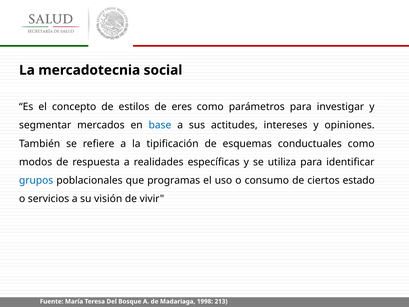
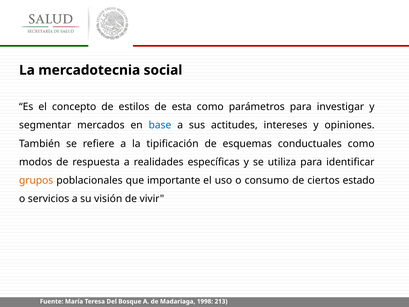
eres: eres -> esta (182, 107)
grupos colour: blue -> orange (36, 180)
programas: programas -> importante (174, 180)
